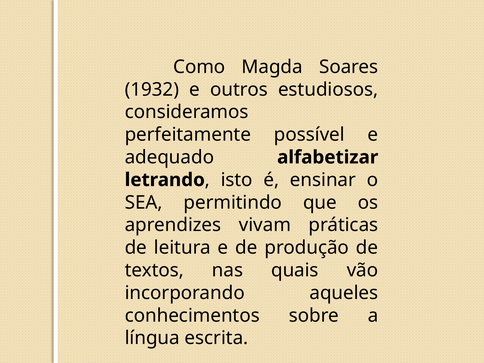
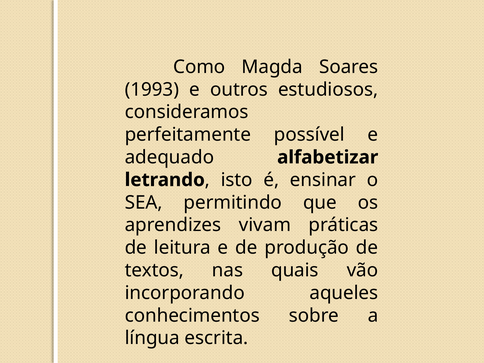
1932: 1932 -> 1993 (152, 89)
